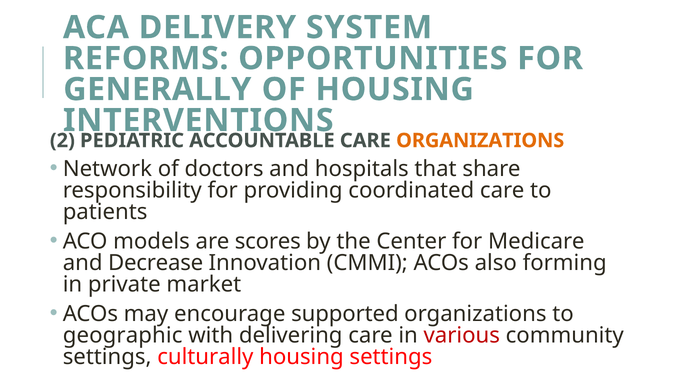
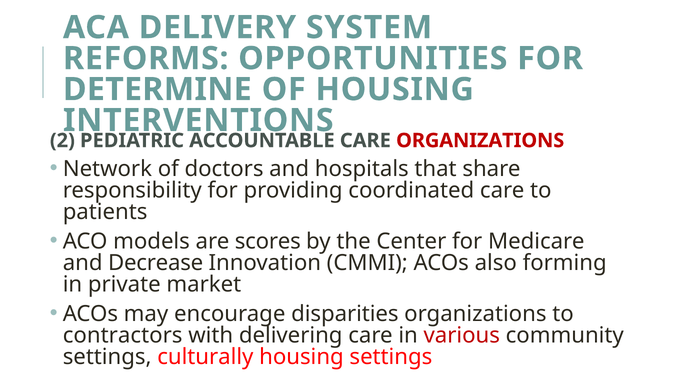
GENERALLY: GENERALLY -> DETERMINE (157, 89)
ORGANIZATIONS colour: orange -> red (480, 141)
supported: supported -> disparities (345, 314)
geographic: geographic -> contractors (123, 336)
